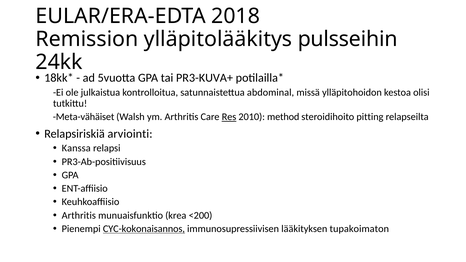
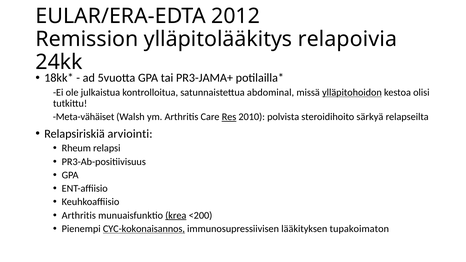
2018: 2018 -> 2012 (236, 16)
pulsseihin: pulsseihin -> relapoivia (347, 39)
PR3-KUVA+: PR3-KUVA+ -> PR3-JAMA+ (205, 78)
ylläpitohoidon underline: none -> present (352, 92)
method: method -> polvista (283, 117)
pitting: pitting -> särkyä (370, 117)
Kanssa: Kanssa -> Rheum (76, 148)
krea underline: none -> present (176, 215)
